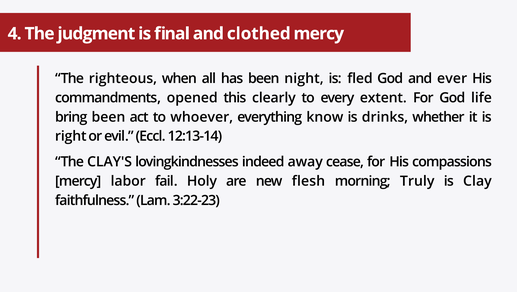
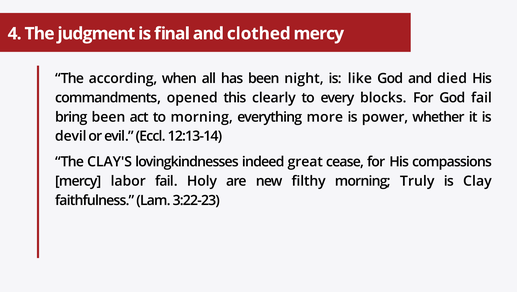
righteous: righteous -> according (123, 78)
fled: fled -> like (360, 78)
ever: ever -> died (452, 78)
extent: extent -> blocks (383, 98)
God life: life -> fail (481, 98)
to whoever: whoever -> morning (202, 117)
know: know -> more (325, 117)
drinks: drinks -> power (385, 117)
right: right -> devil (71, 136)
away: away -> great (305, 162)
flesh: flesh -> filthy (309, 181)
